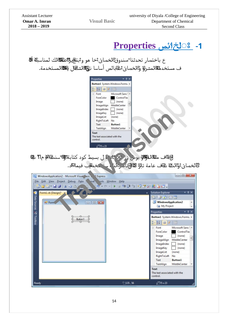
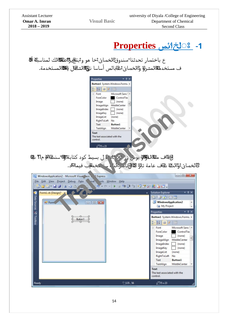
Properties colour: purple -> red (135, 46)
